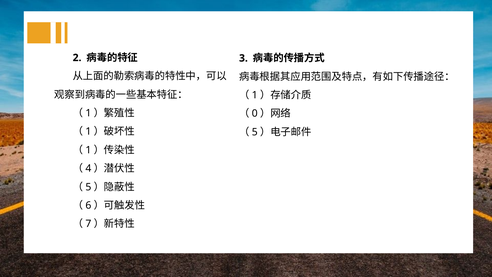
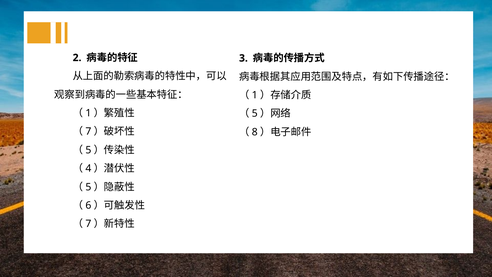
0: 0 -> 5 (255, 113)
1: 1 -> 7 (88, 131)
5: 5 -> 8 (255, 132)
1: 1 -> 5 (88, 150)
